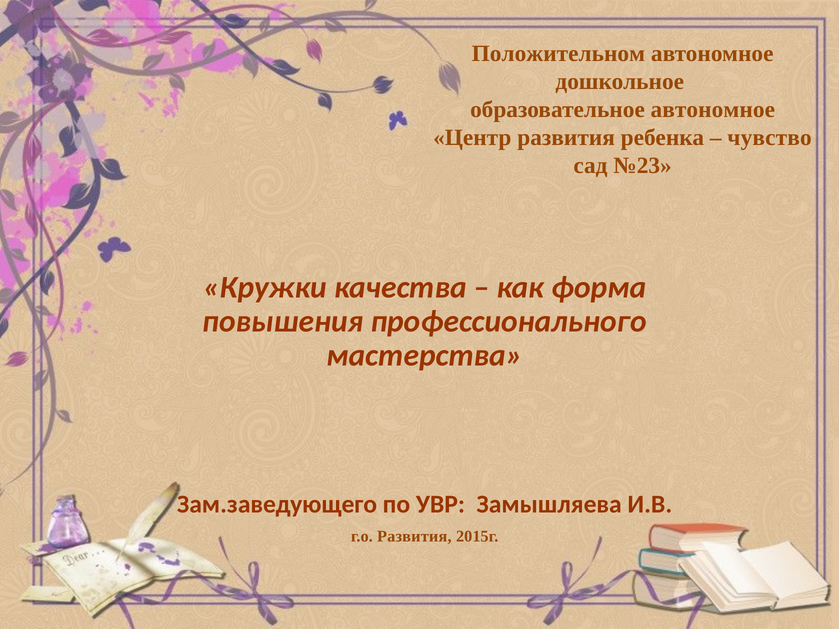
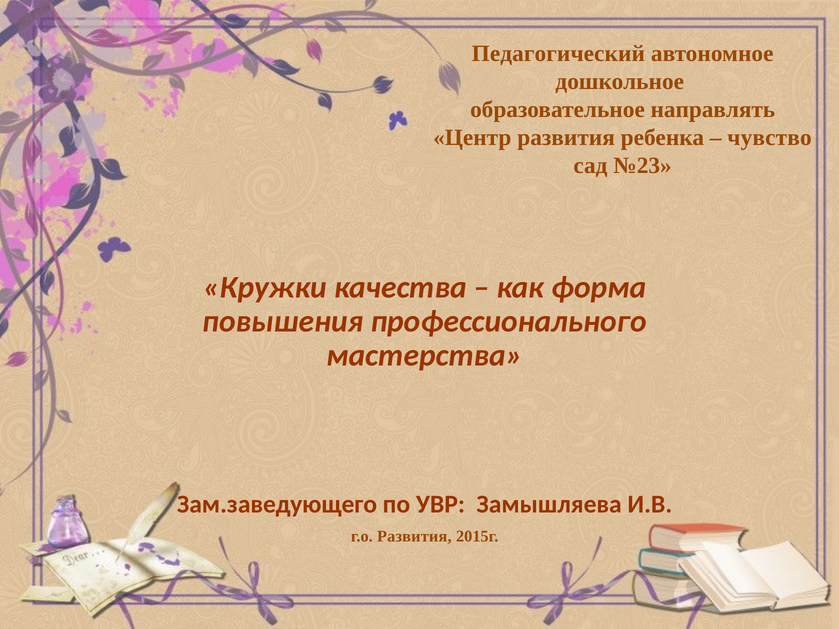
Положительном: Положительном -> Педагогический (558, 54)
образовательное автономное: автономное -> направлять (713, 110)
